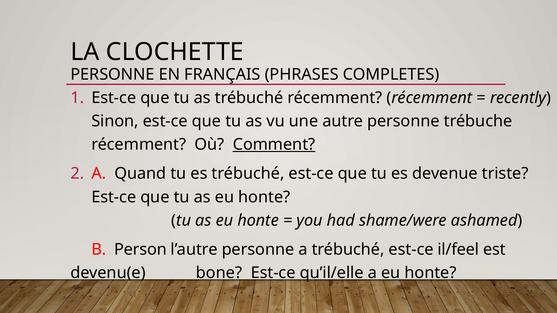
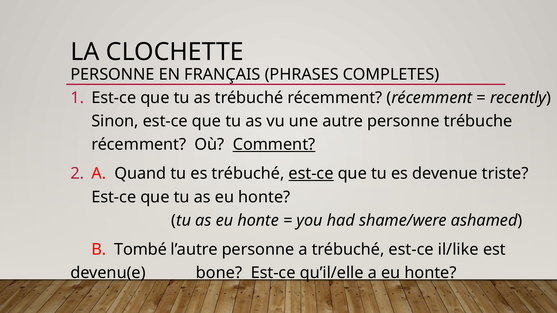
est-ce underline: none -> present (311, 174)
Person: Person -> Tombé (141, 250)
il/feel: il/feel -> il/like (458, 250)
